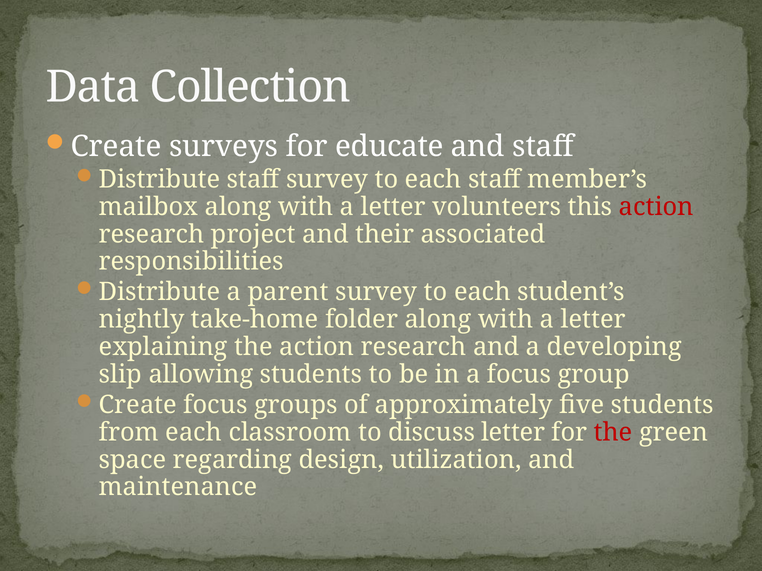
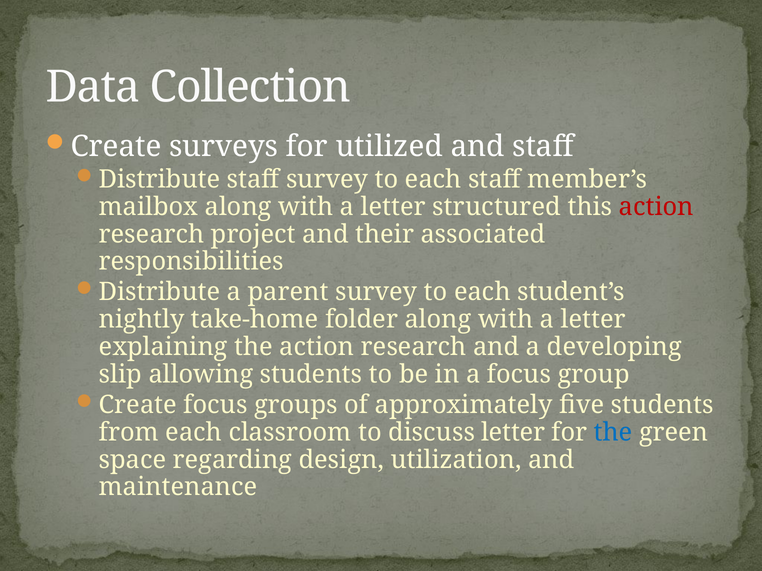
educate: educate -> utilized (389, 147)
volunteers: volunteers -> structured (497, 207)
the colour: red -> blue (613, 433)
